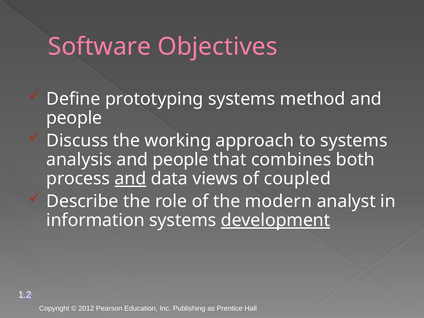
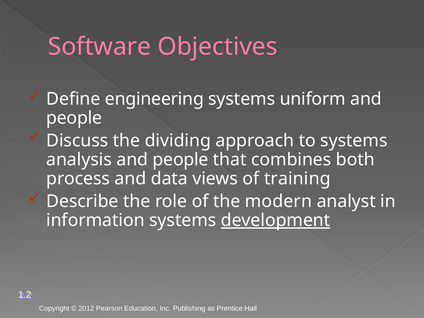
prototyping: prototyping -> engineering (154, 99)
method: method -> uniform (313, 99)
working: working -> dividing (178, 141)
and underline: present -> none (130, 179)
coupled: coupled -> training (297, 179)
